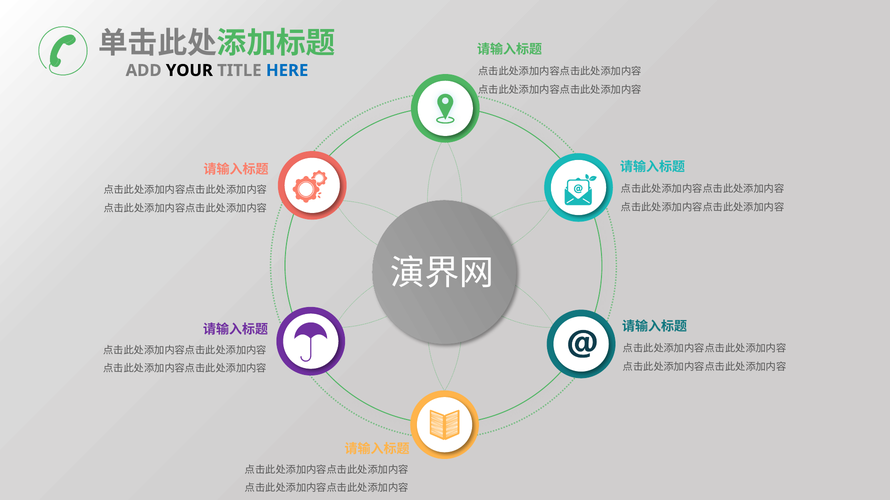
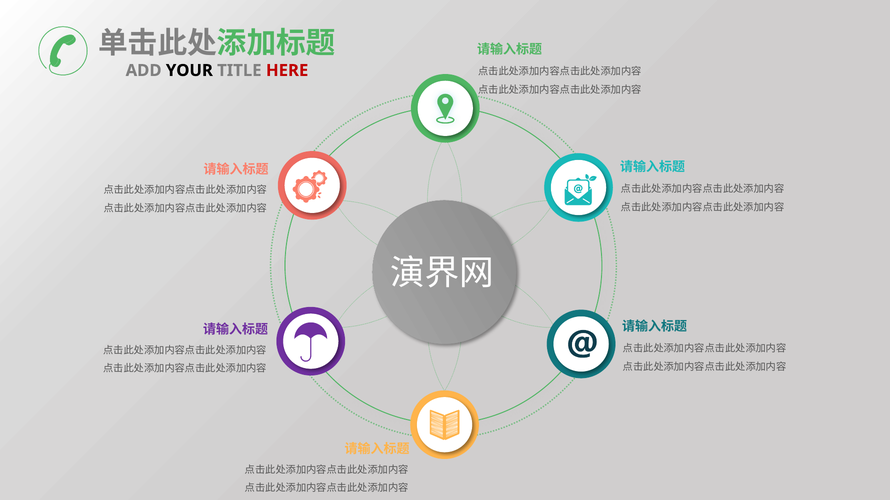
HERE colour: blue -> red (287, 71)
